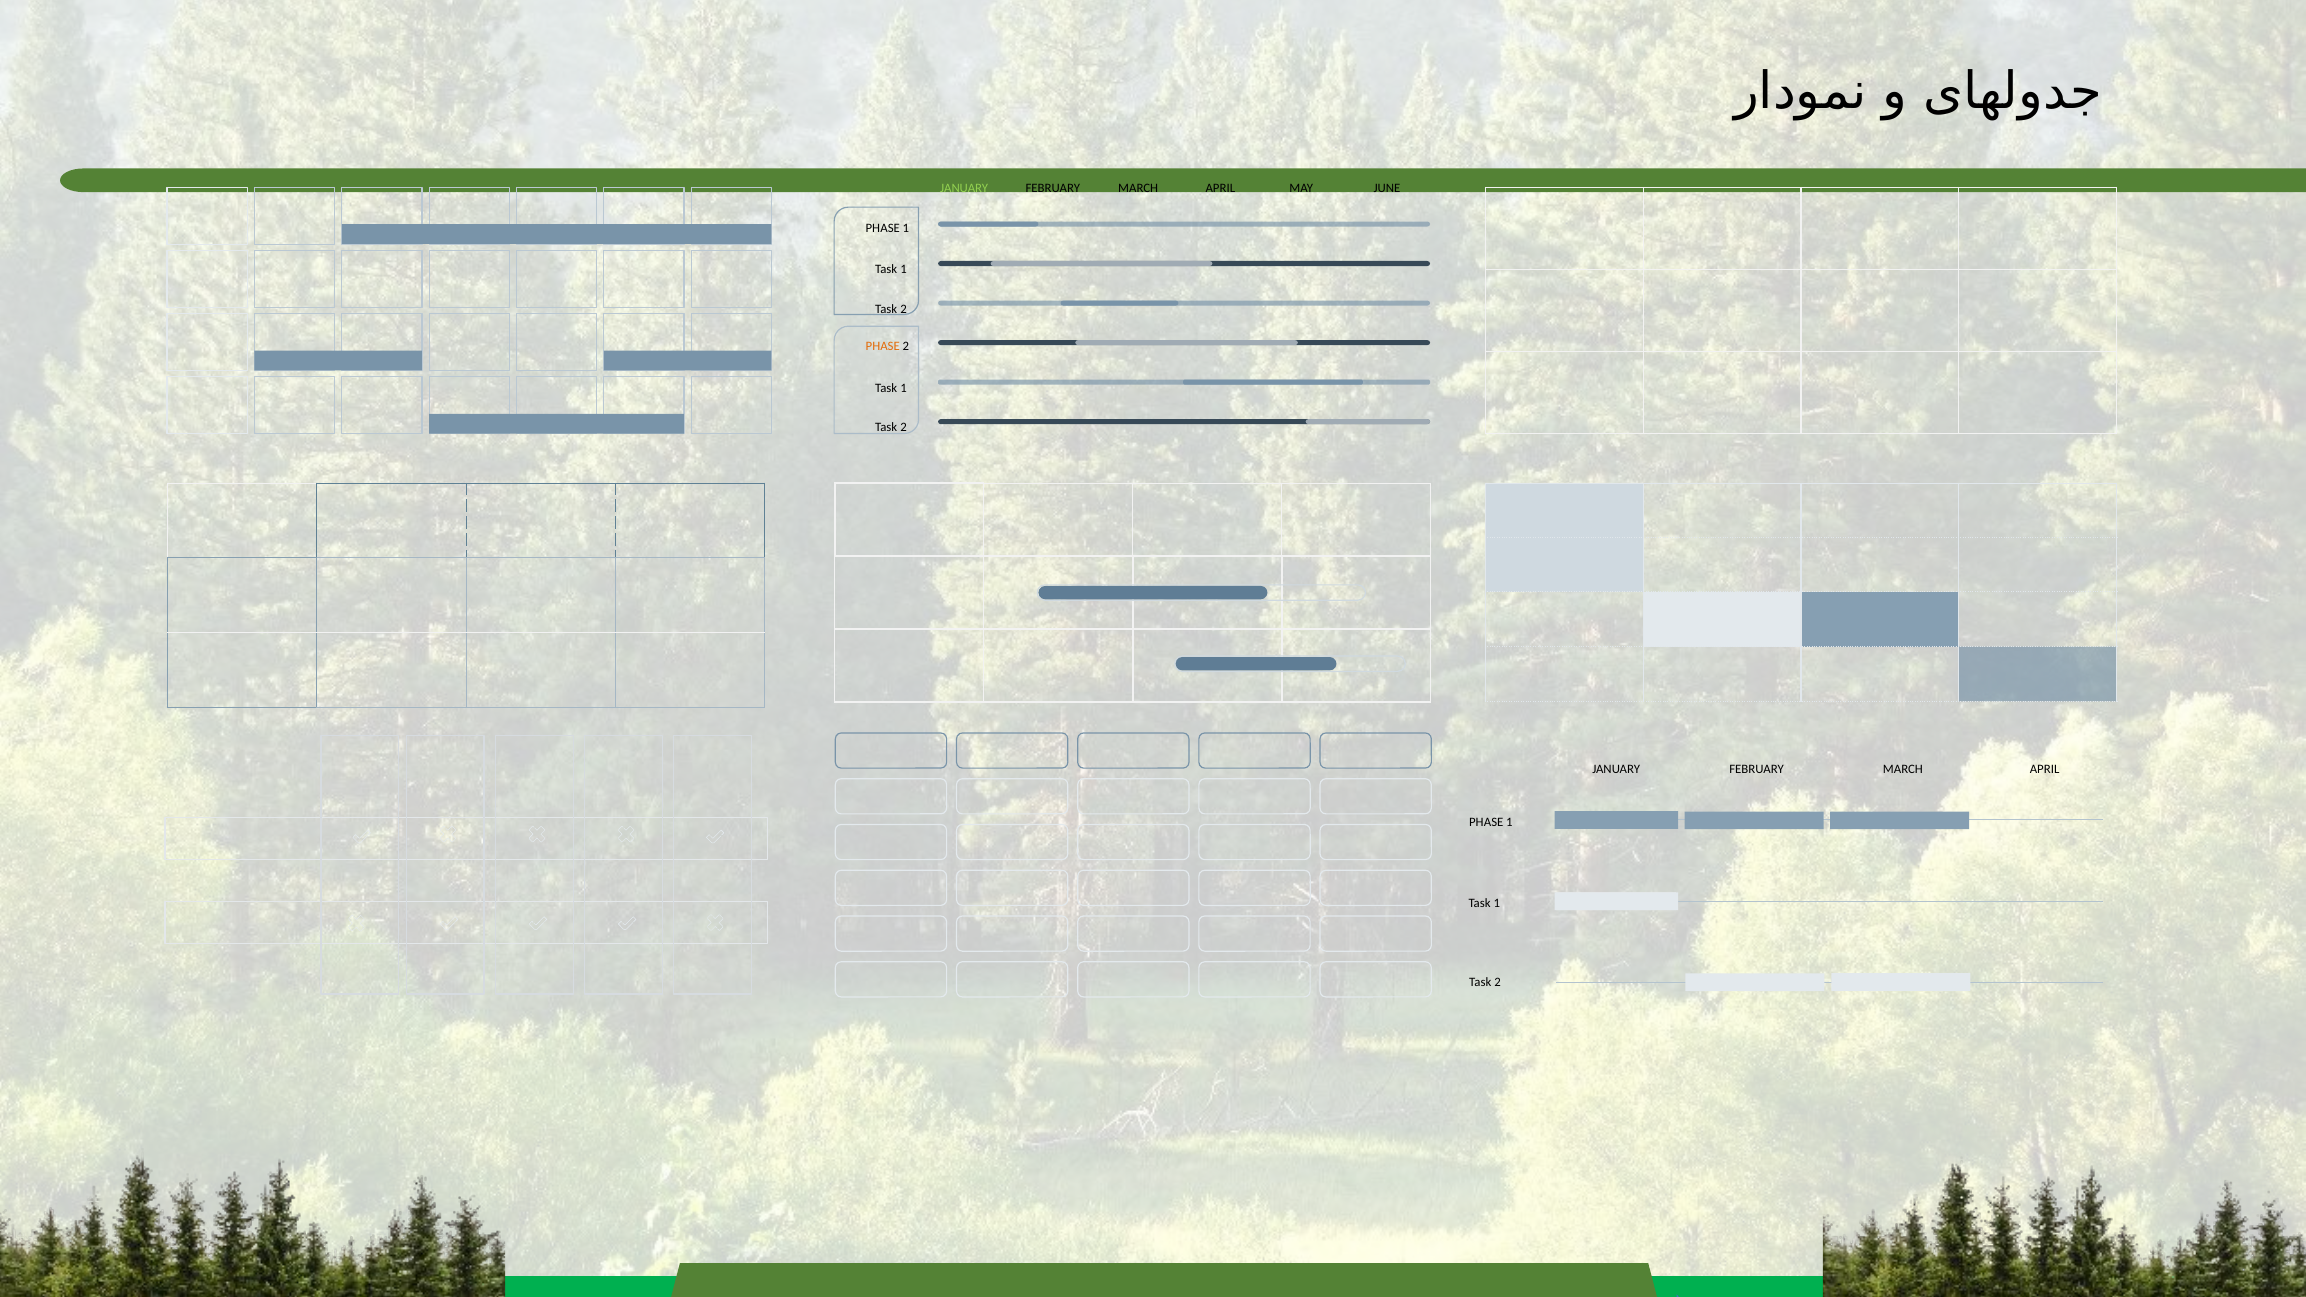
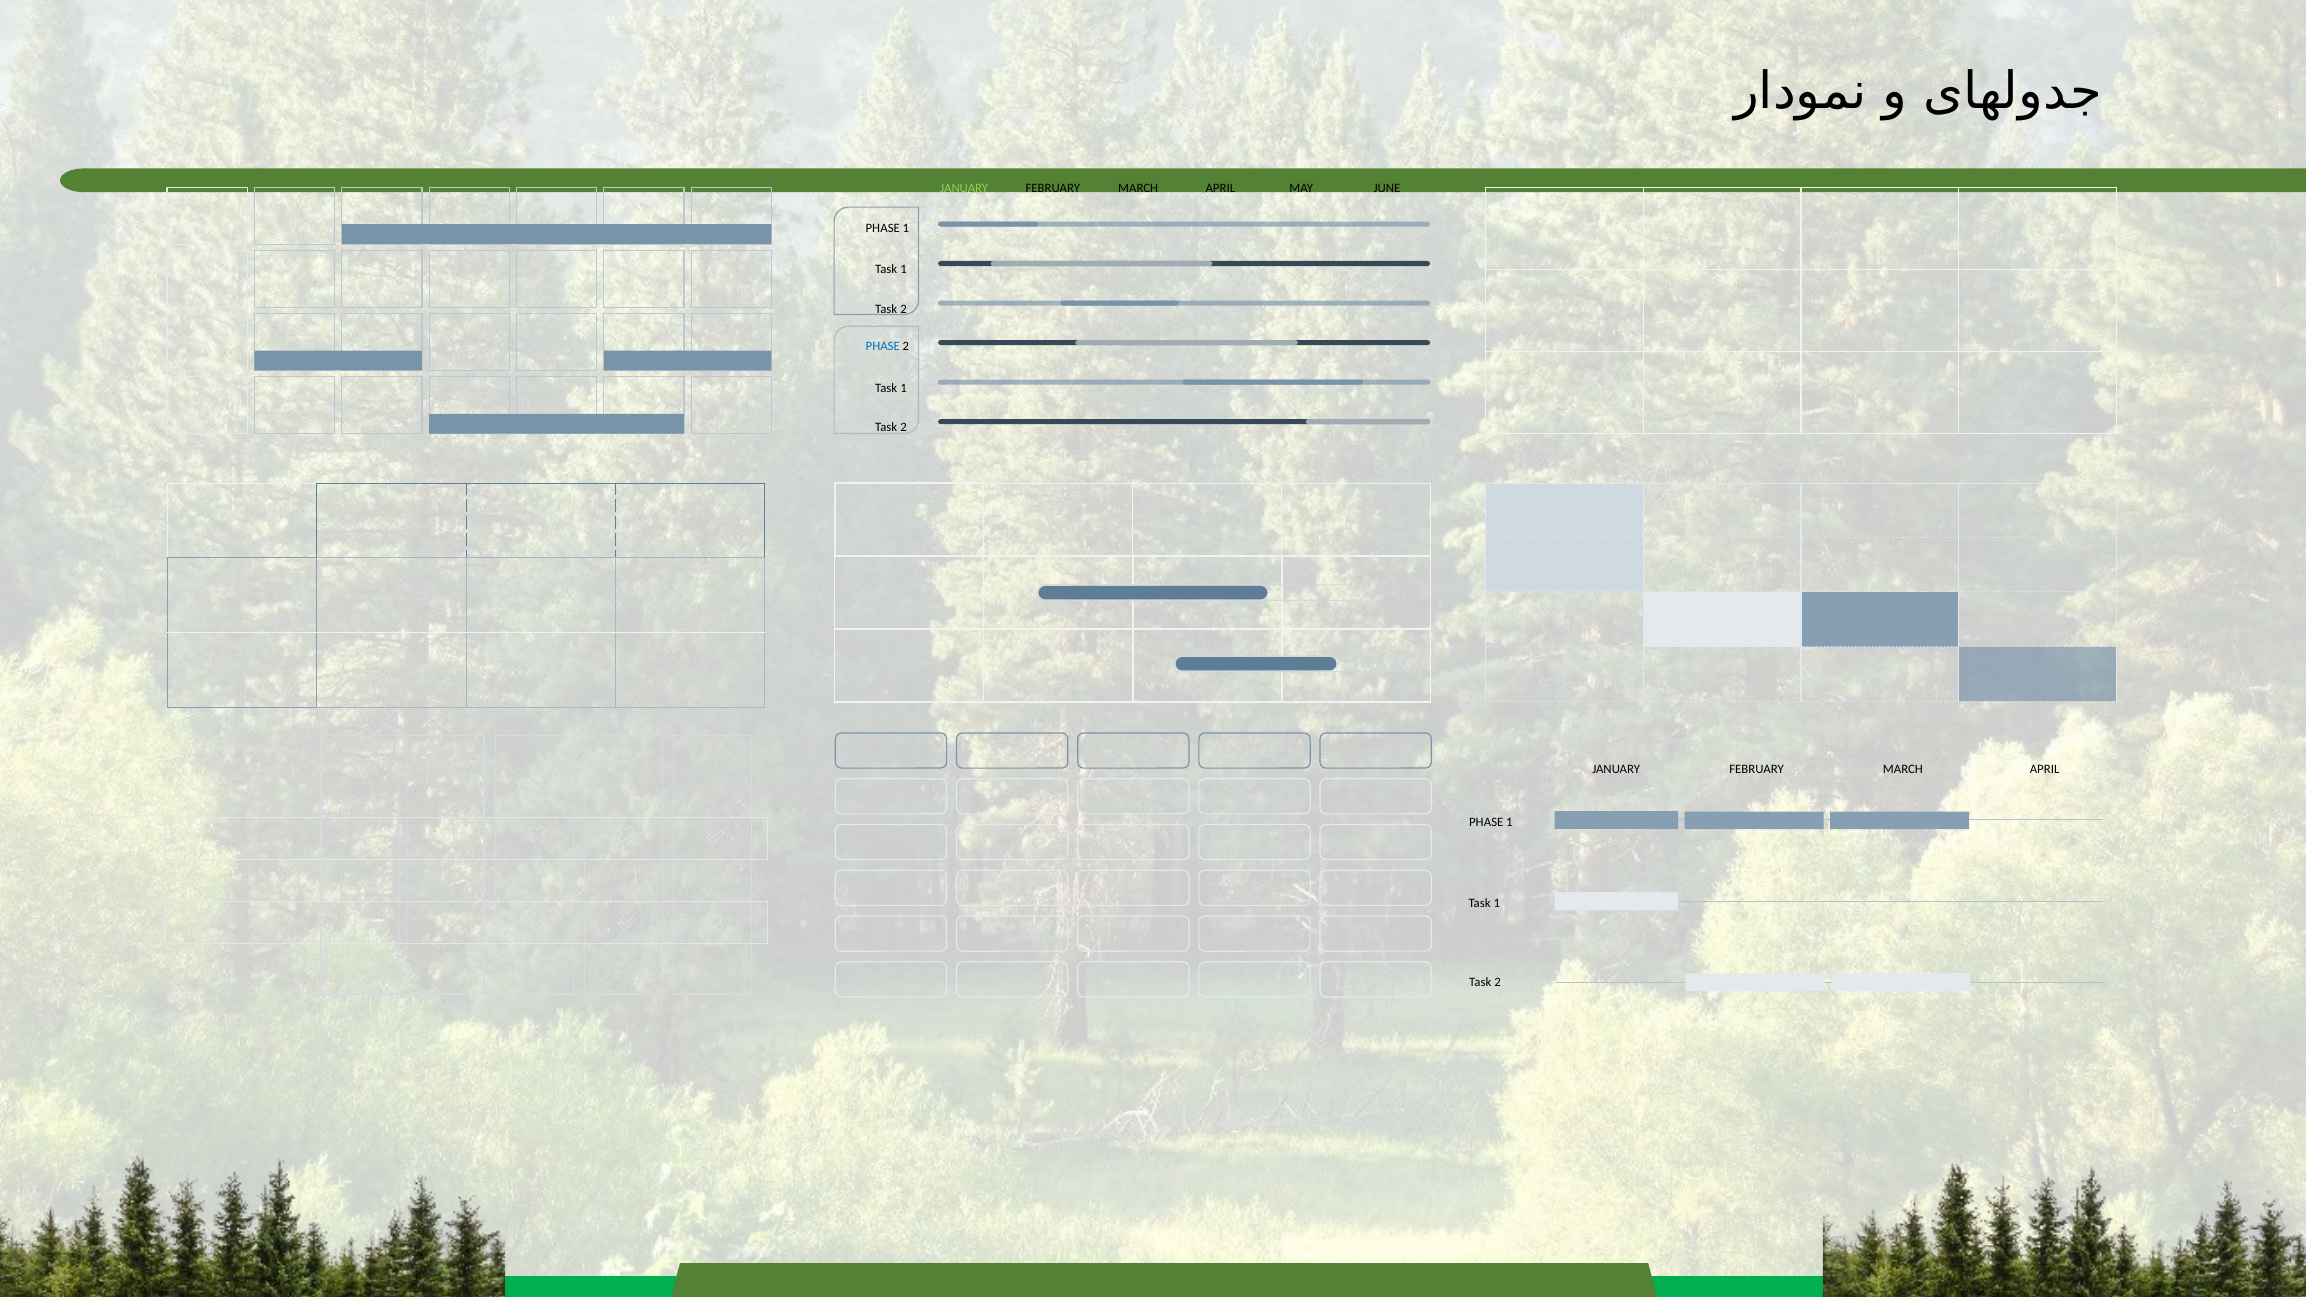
PHASE colour: orange -> blue (883, 346)
